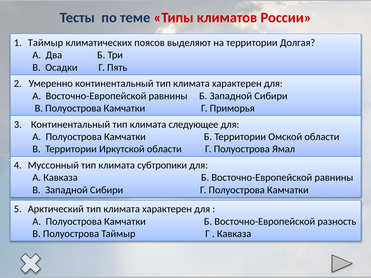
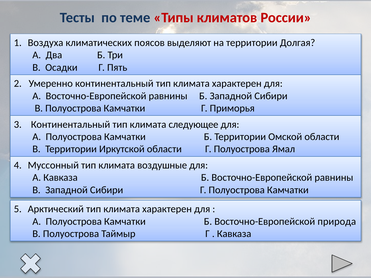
Таймыр: Таймыр -> Воздуха (46, 43)
субтропики: субтропики -> воздушные (162, 165)
разность: разность -> природа (337, 222)
